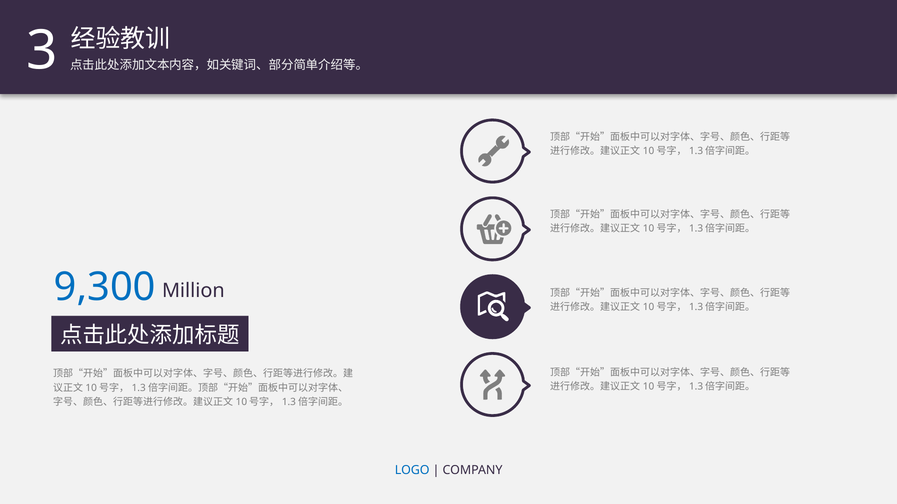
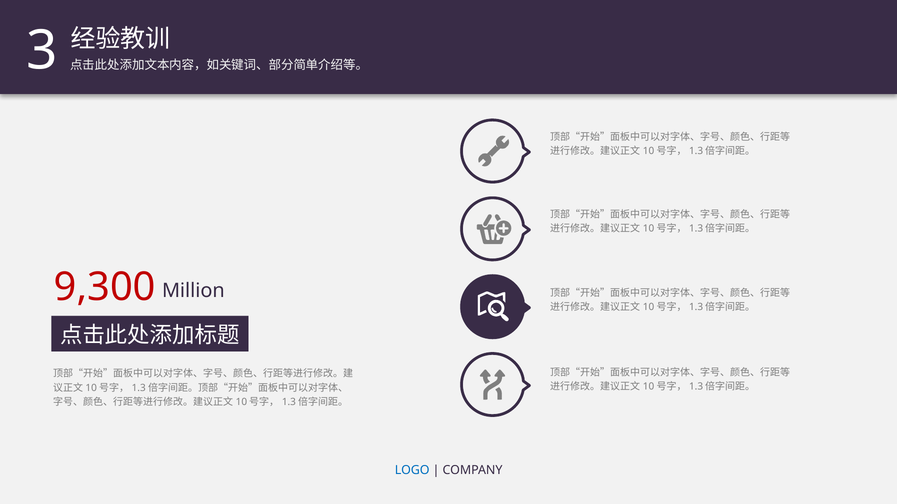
9,300 colour: blue -> red (105, 287)
